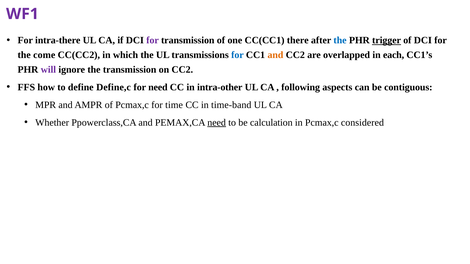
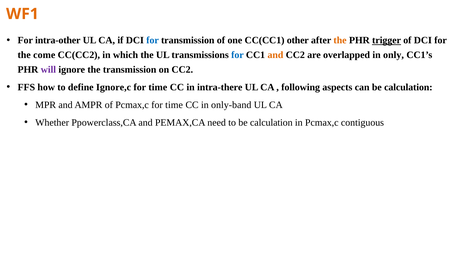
WF1 colour: purple -> orange (22, 14)
intra-there: intra-there -> intra-other (58, 40)
for colour: purple -> blue (153, 40)
there: there -> other (298, 40)
the colour: blue -> orange (340, 40)
each: each -> only (393, 55)
Define,c: Define,c -> Ignore,c (114, 87)
need: need -> time (158, 87)
intra-other: intra-other -> intra-there (220, 87)
can be contiguous: contiguous -> calculation (408, 87)
time-band: time-band -> only-band (231, 105)
need underline: present -> none (217, 123)
considered: considered -> contiguous (362, 123)
